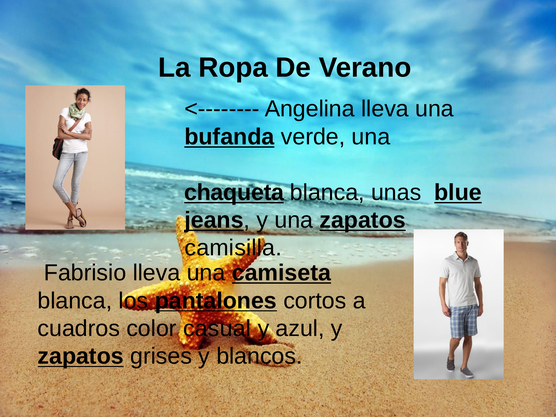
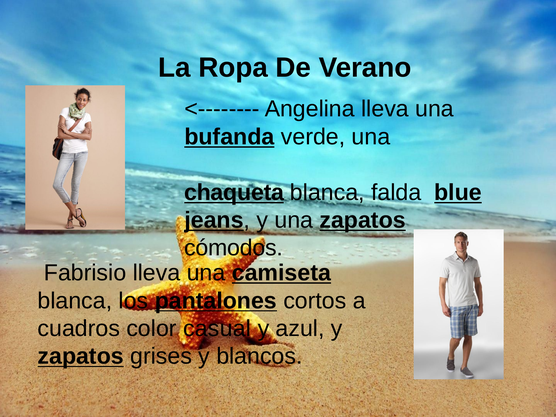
unas: unas -> falda (396, 192)
camisilla: camisilla -> cómodos (233, 248)
